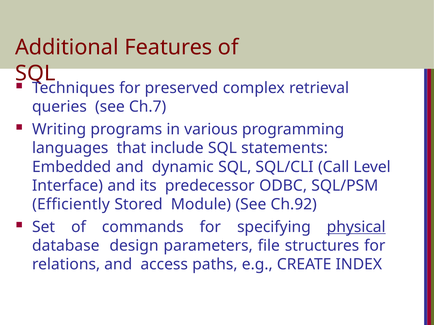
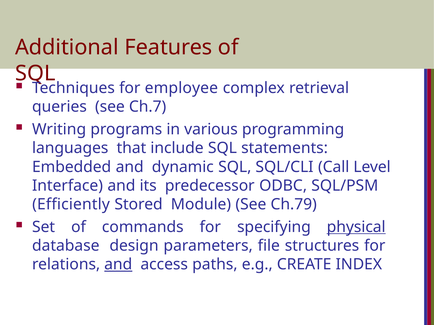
preserved: preserved -> employee (181, 88)
Ch.92: Ch.92 -> Ch.79 (294, 205)
and underline: none -> present (118, 265)
